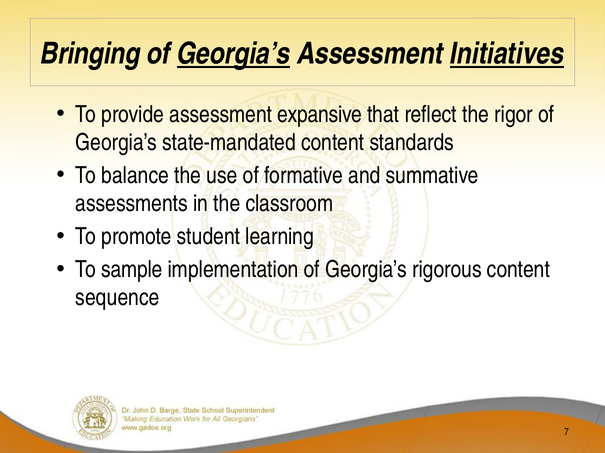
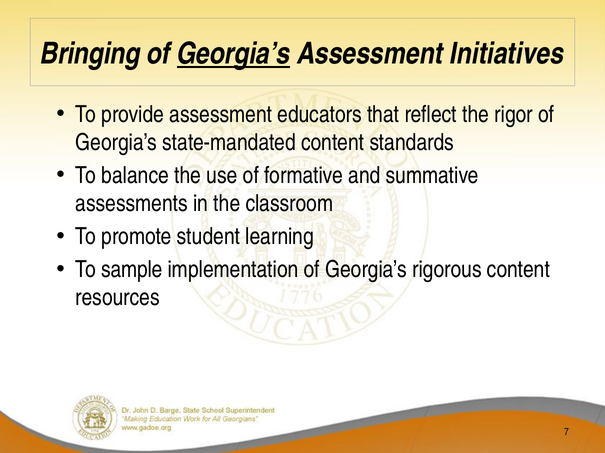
Initiatives underline: present -> none (507, 54)
expansive: expansive -> educators (320, 115)
sequence: sequence -> resources (118, 298)
